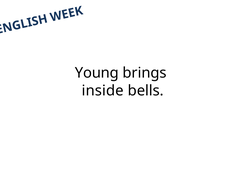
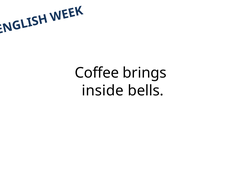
Young: Young -> Coffee (97, 73)
